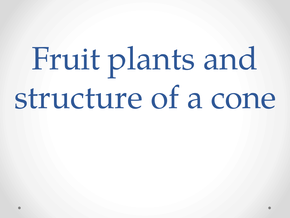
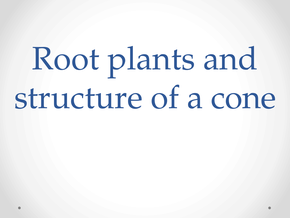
Fruit: Fruit -> Root (66, 59)
